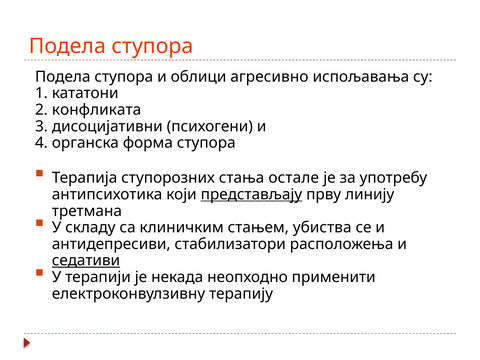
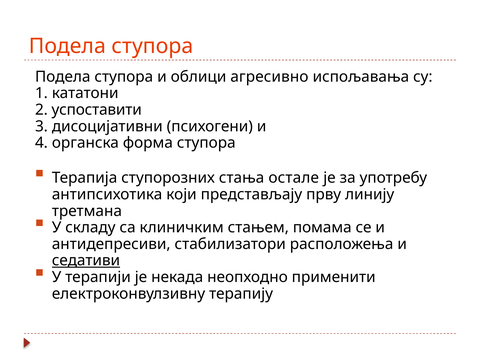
конфликата: конфликата -> успоставити (97, 110)
представљају underline: present -> none (251, 194)
убиства: убиства -> помама (322, 227)
